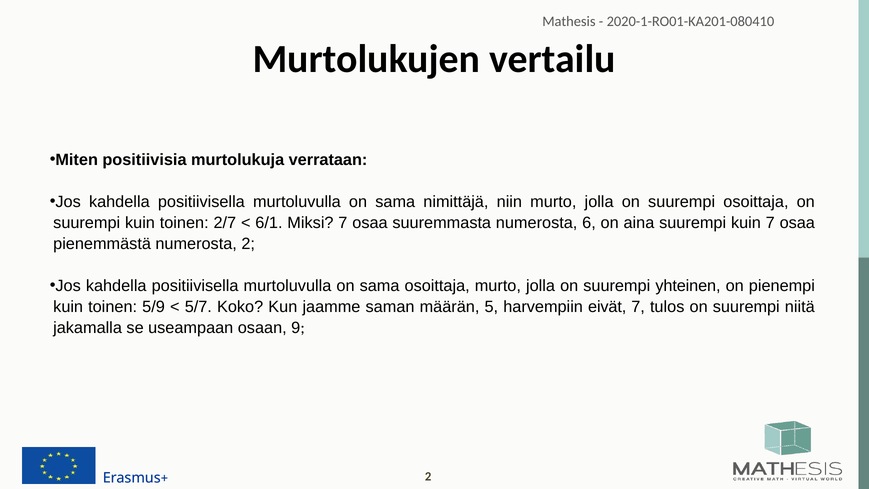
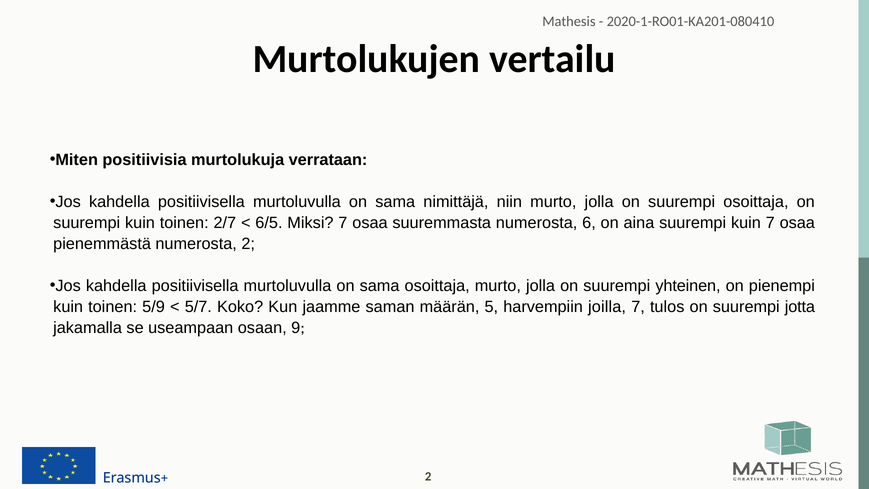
6/1: 6/1 -> 6/5 (269, 223)
eivät: eivät -> joilla (607, 307)
niitä: niitä -> jotta (800, 307)
